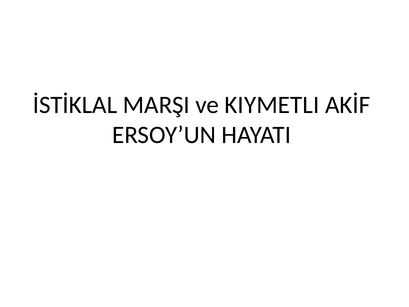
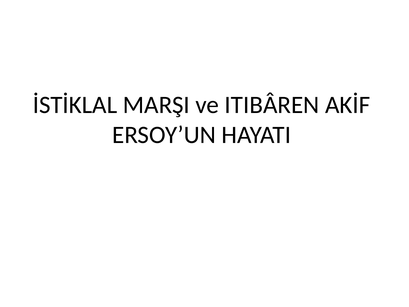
KIYMETLI: KIYMETLI -> ITIBÂREN (272, 105)
